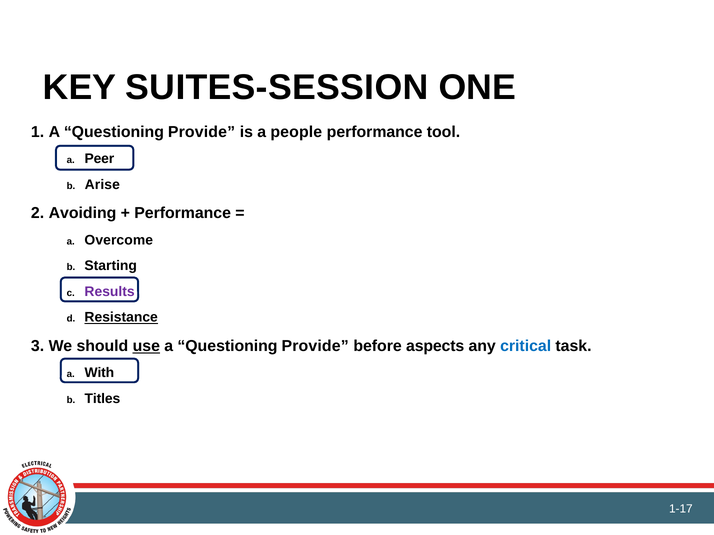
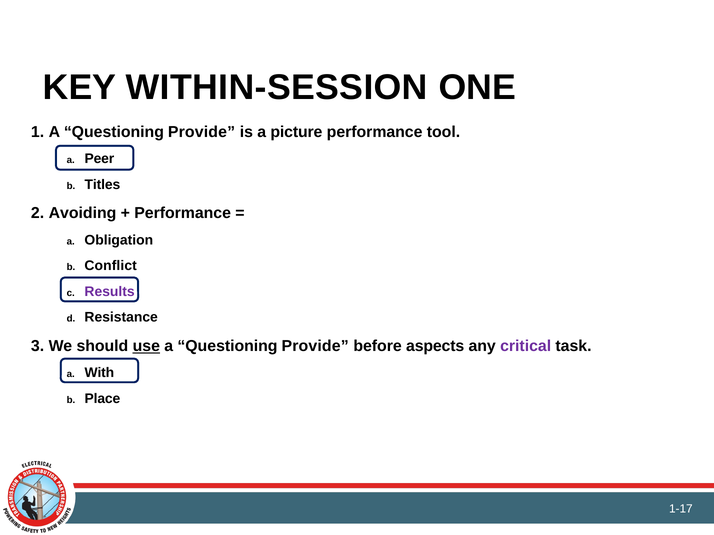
SUITES-SESSION: SUITES-SESSION -> WITHIN-SESSION (277, 88)
people: people -> picture (296, 132)
Arise: Arise -> Titles (102, 185)
Overcome: Overcome -> Obligation (119, 240)
Starting: Starting -> Conflict (111, 266)
Resistance underline: present -> none (121, 318)
critical colour: blue -> purple (526, 346)
Titles: Titles -> Place (102, 399)
